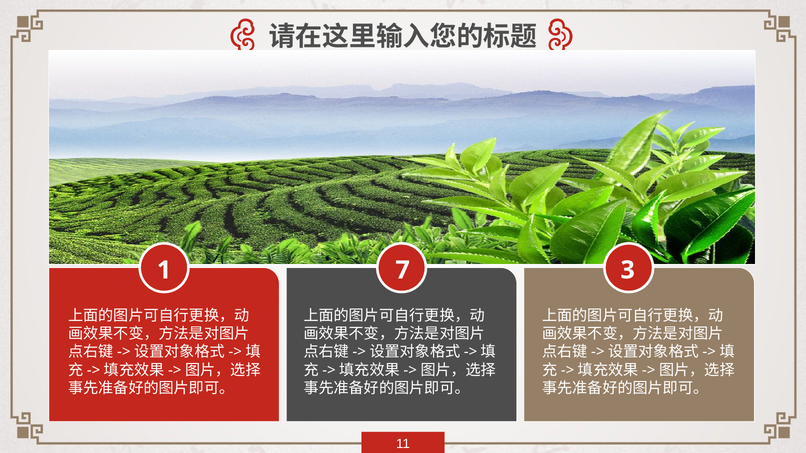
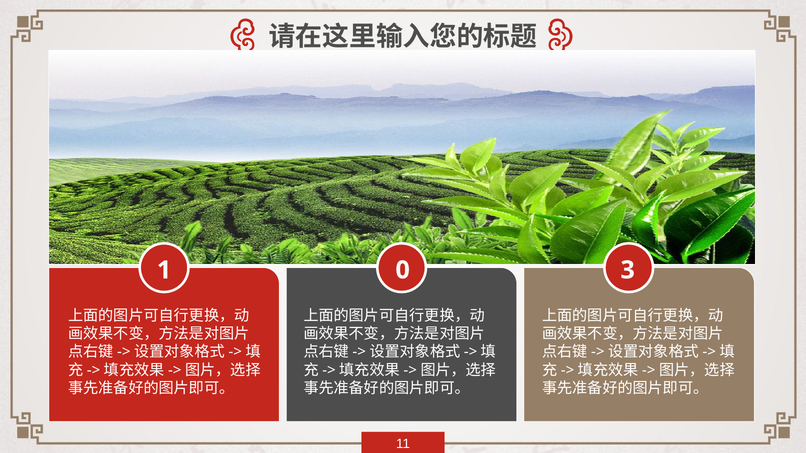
7: 7 -> 0 (403, 270)
